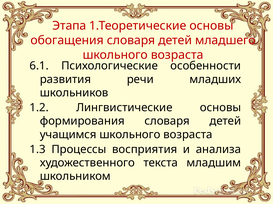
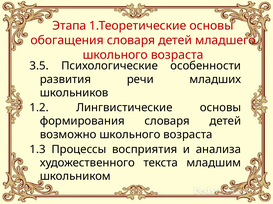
6.1: 6.1 -> 3.5 (39, 66)
учащимся: учащимся -> возможно (68, 135)
